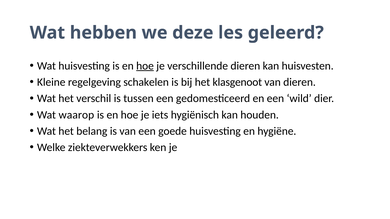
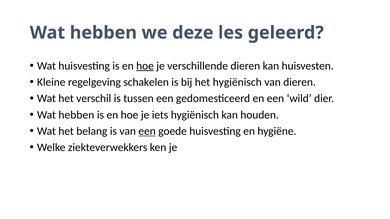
het klasgenoot: klasgenoot -> hygiënisch (237, 82)
waarop: waarop -> hebben (76, 115)
een underline: none -> present (147, 131)
